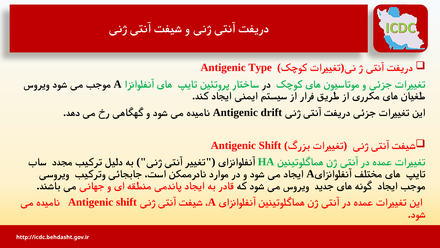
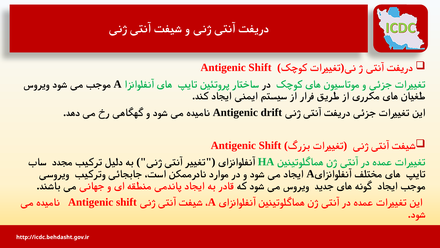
Type: Type -> Shift (260, 67)
